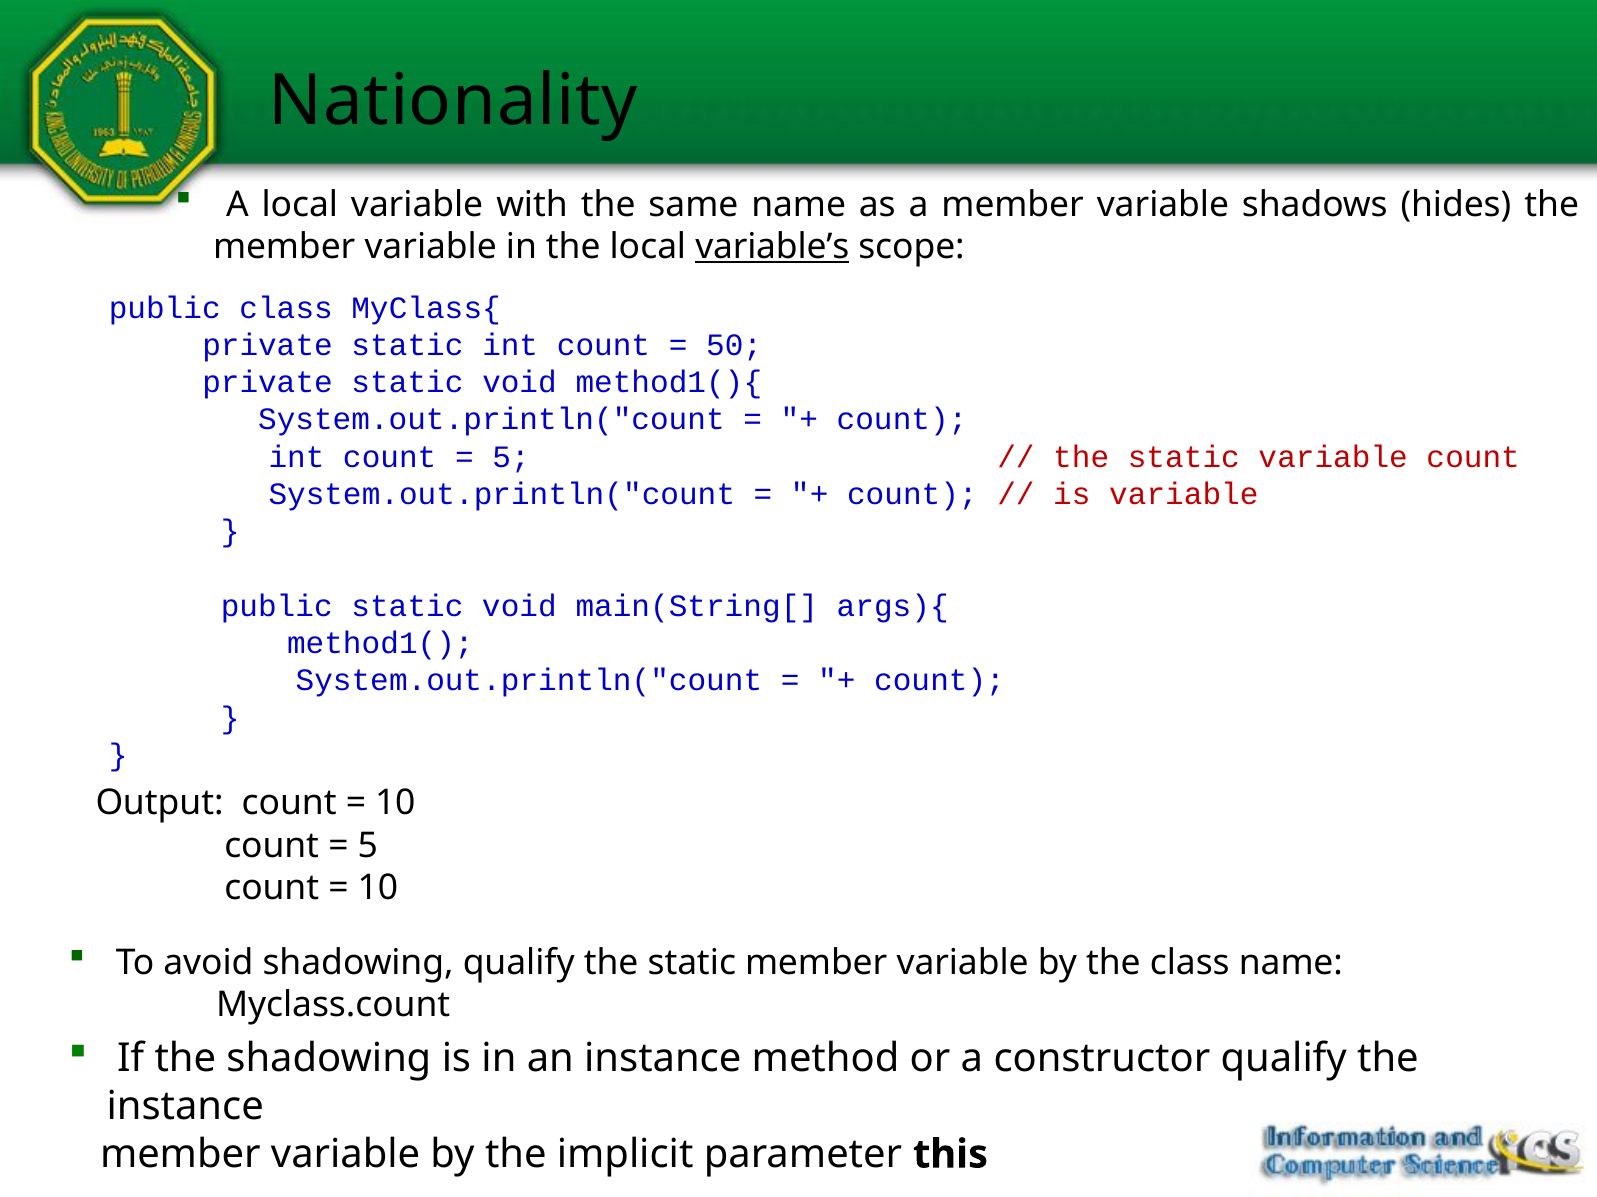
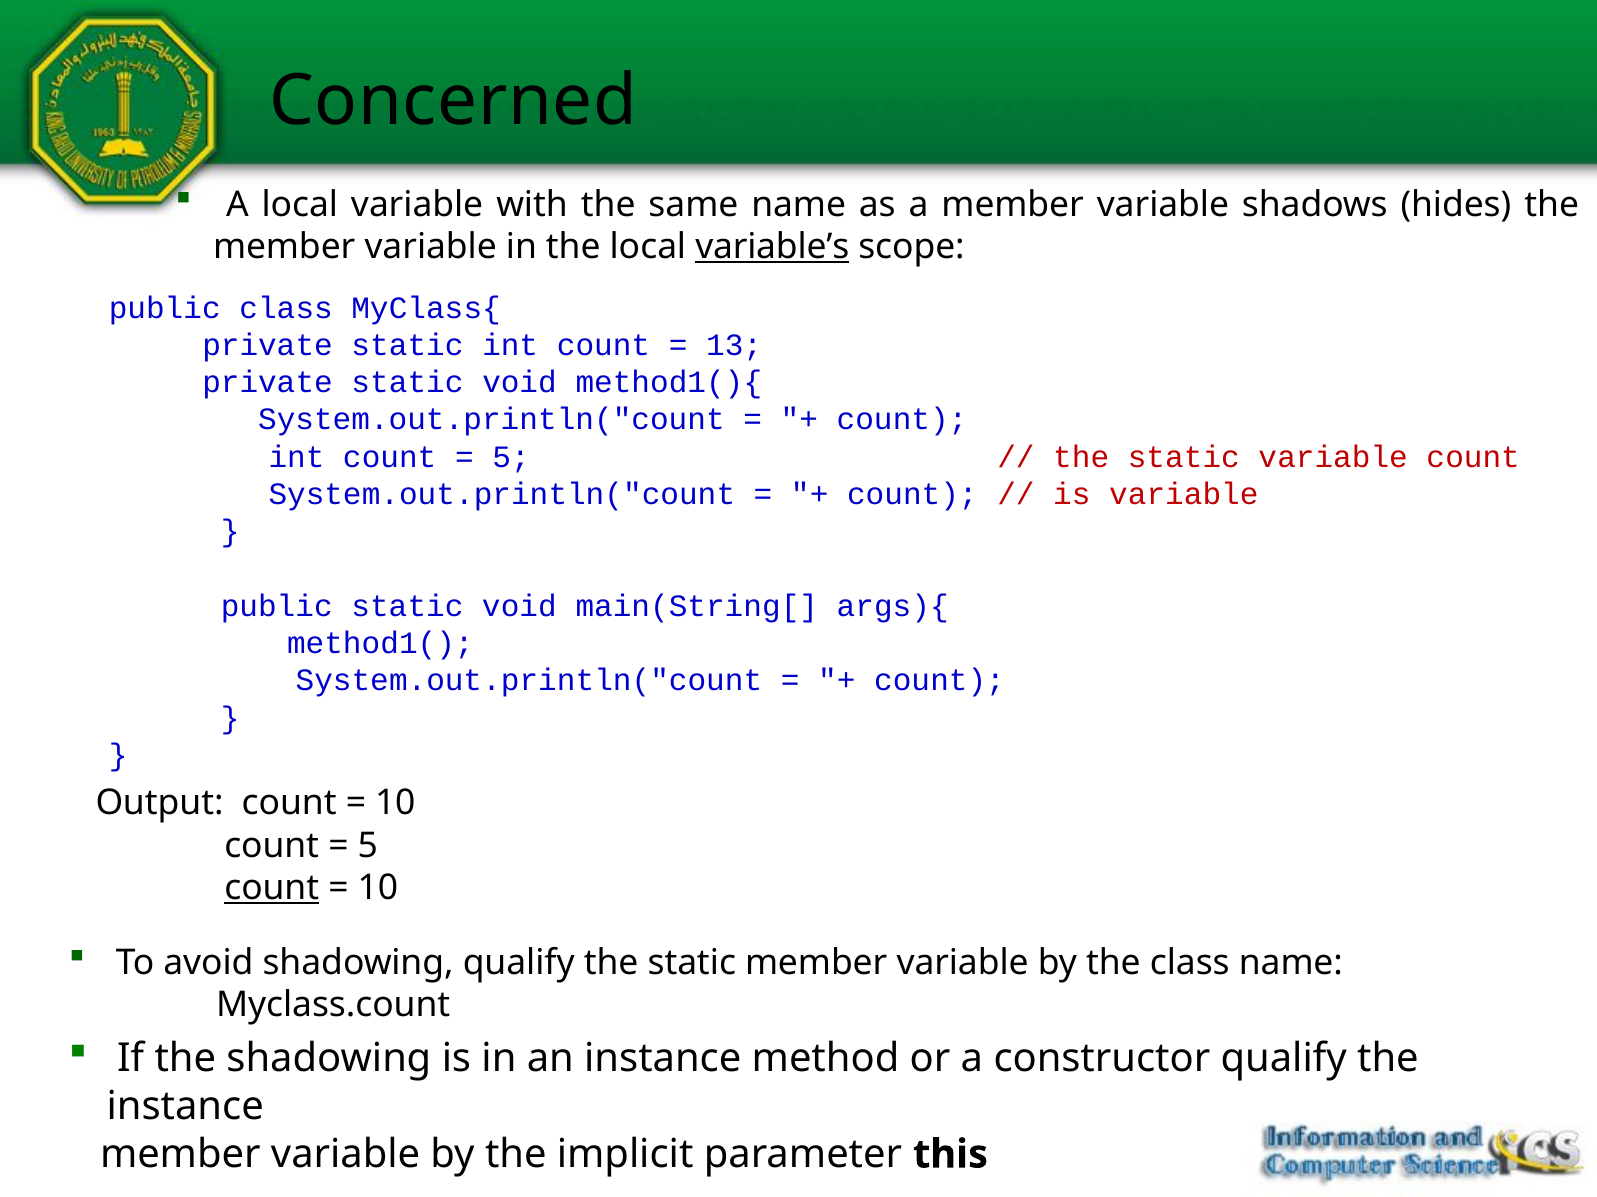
Nationality: Nationality -> Concerned (453, 101)
50: 50 -> 13 (734, 345)
count underline: none -> present (272, 889)
